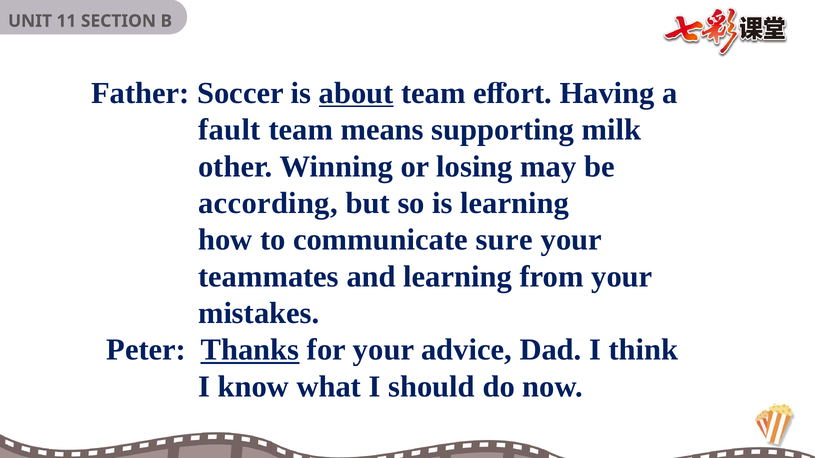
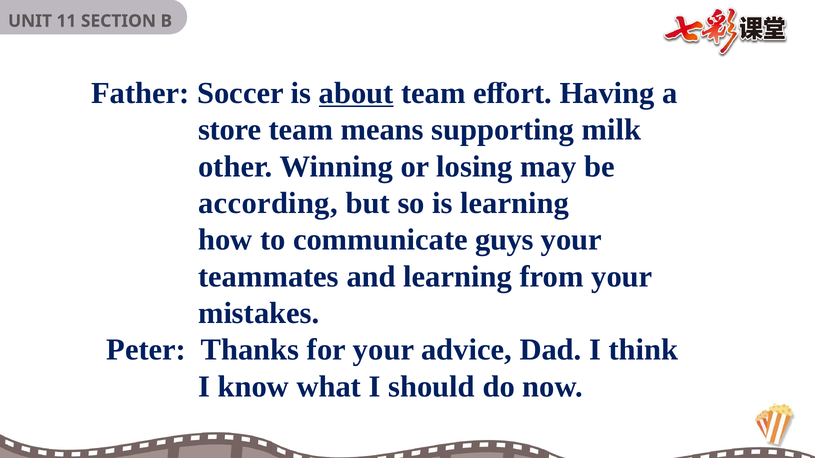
fault: fault -> store (230, 130)
sure: sure -> guys (505, 240)
Thanks underline: present -> none (250, 350)
